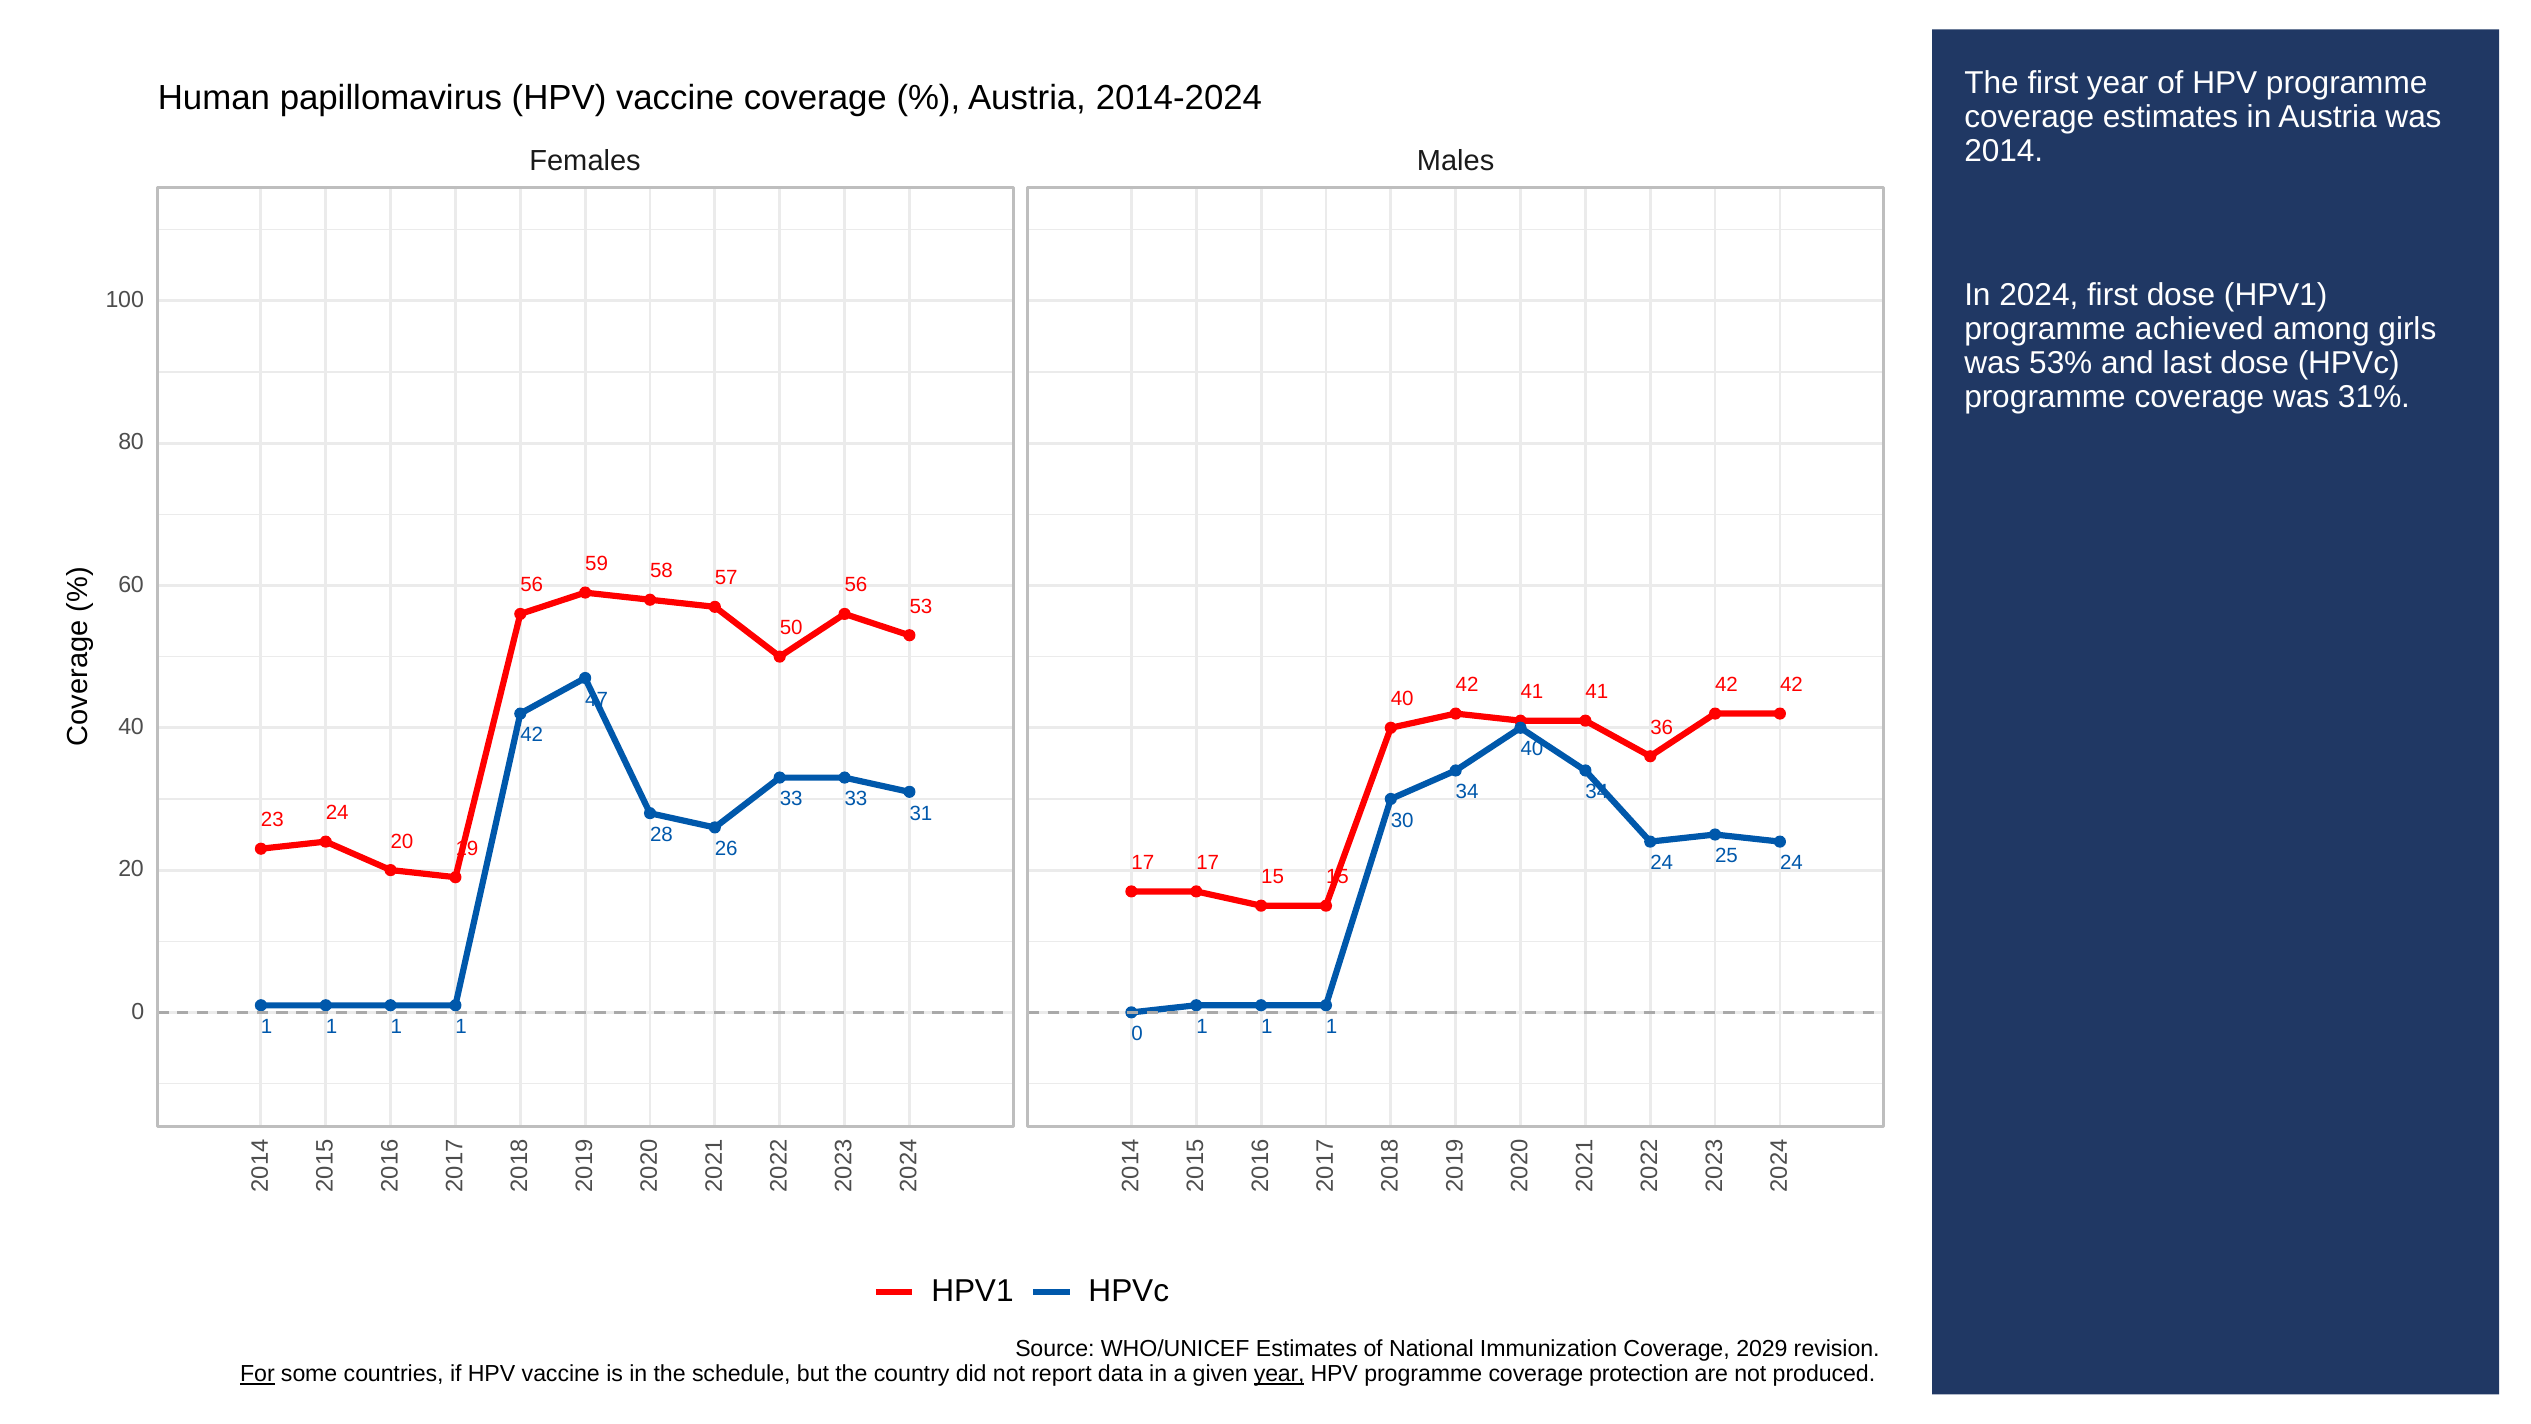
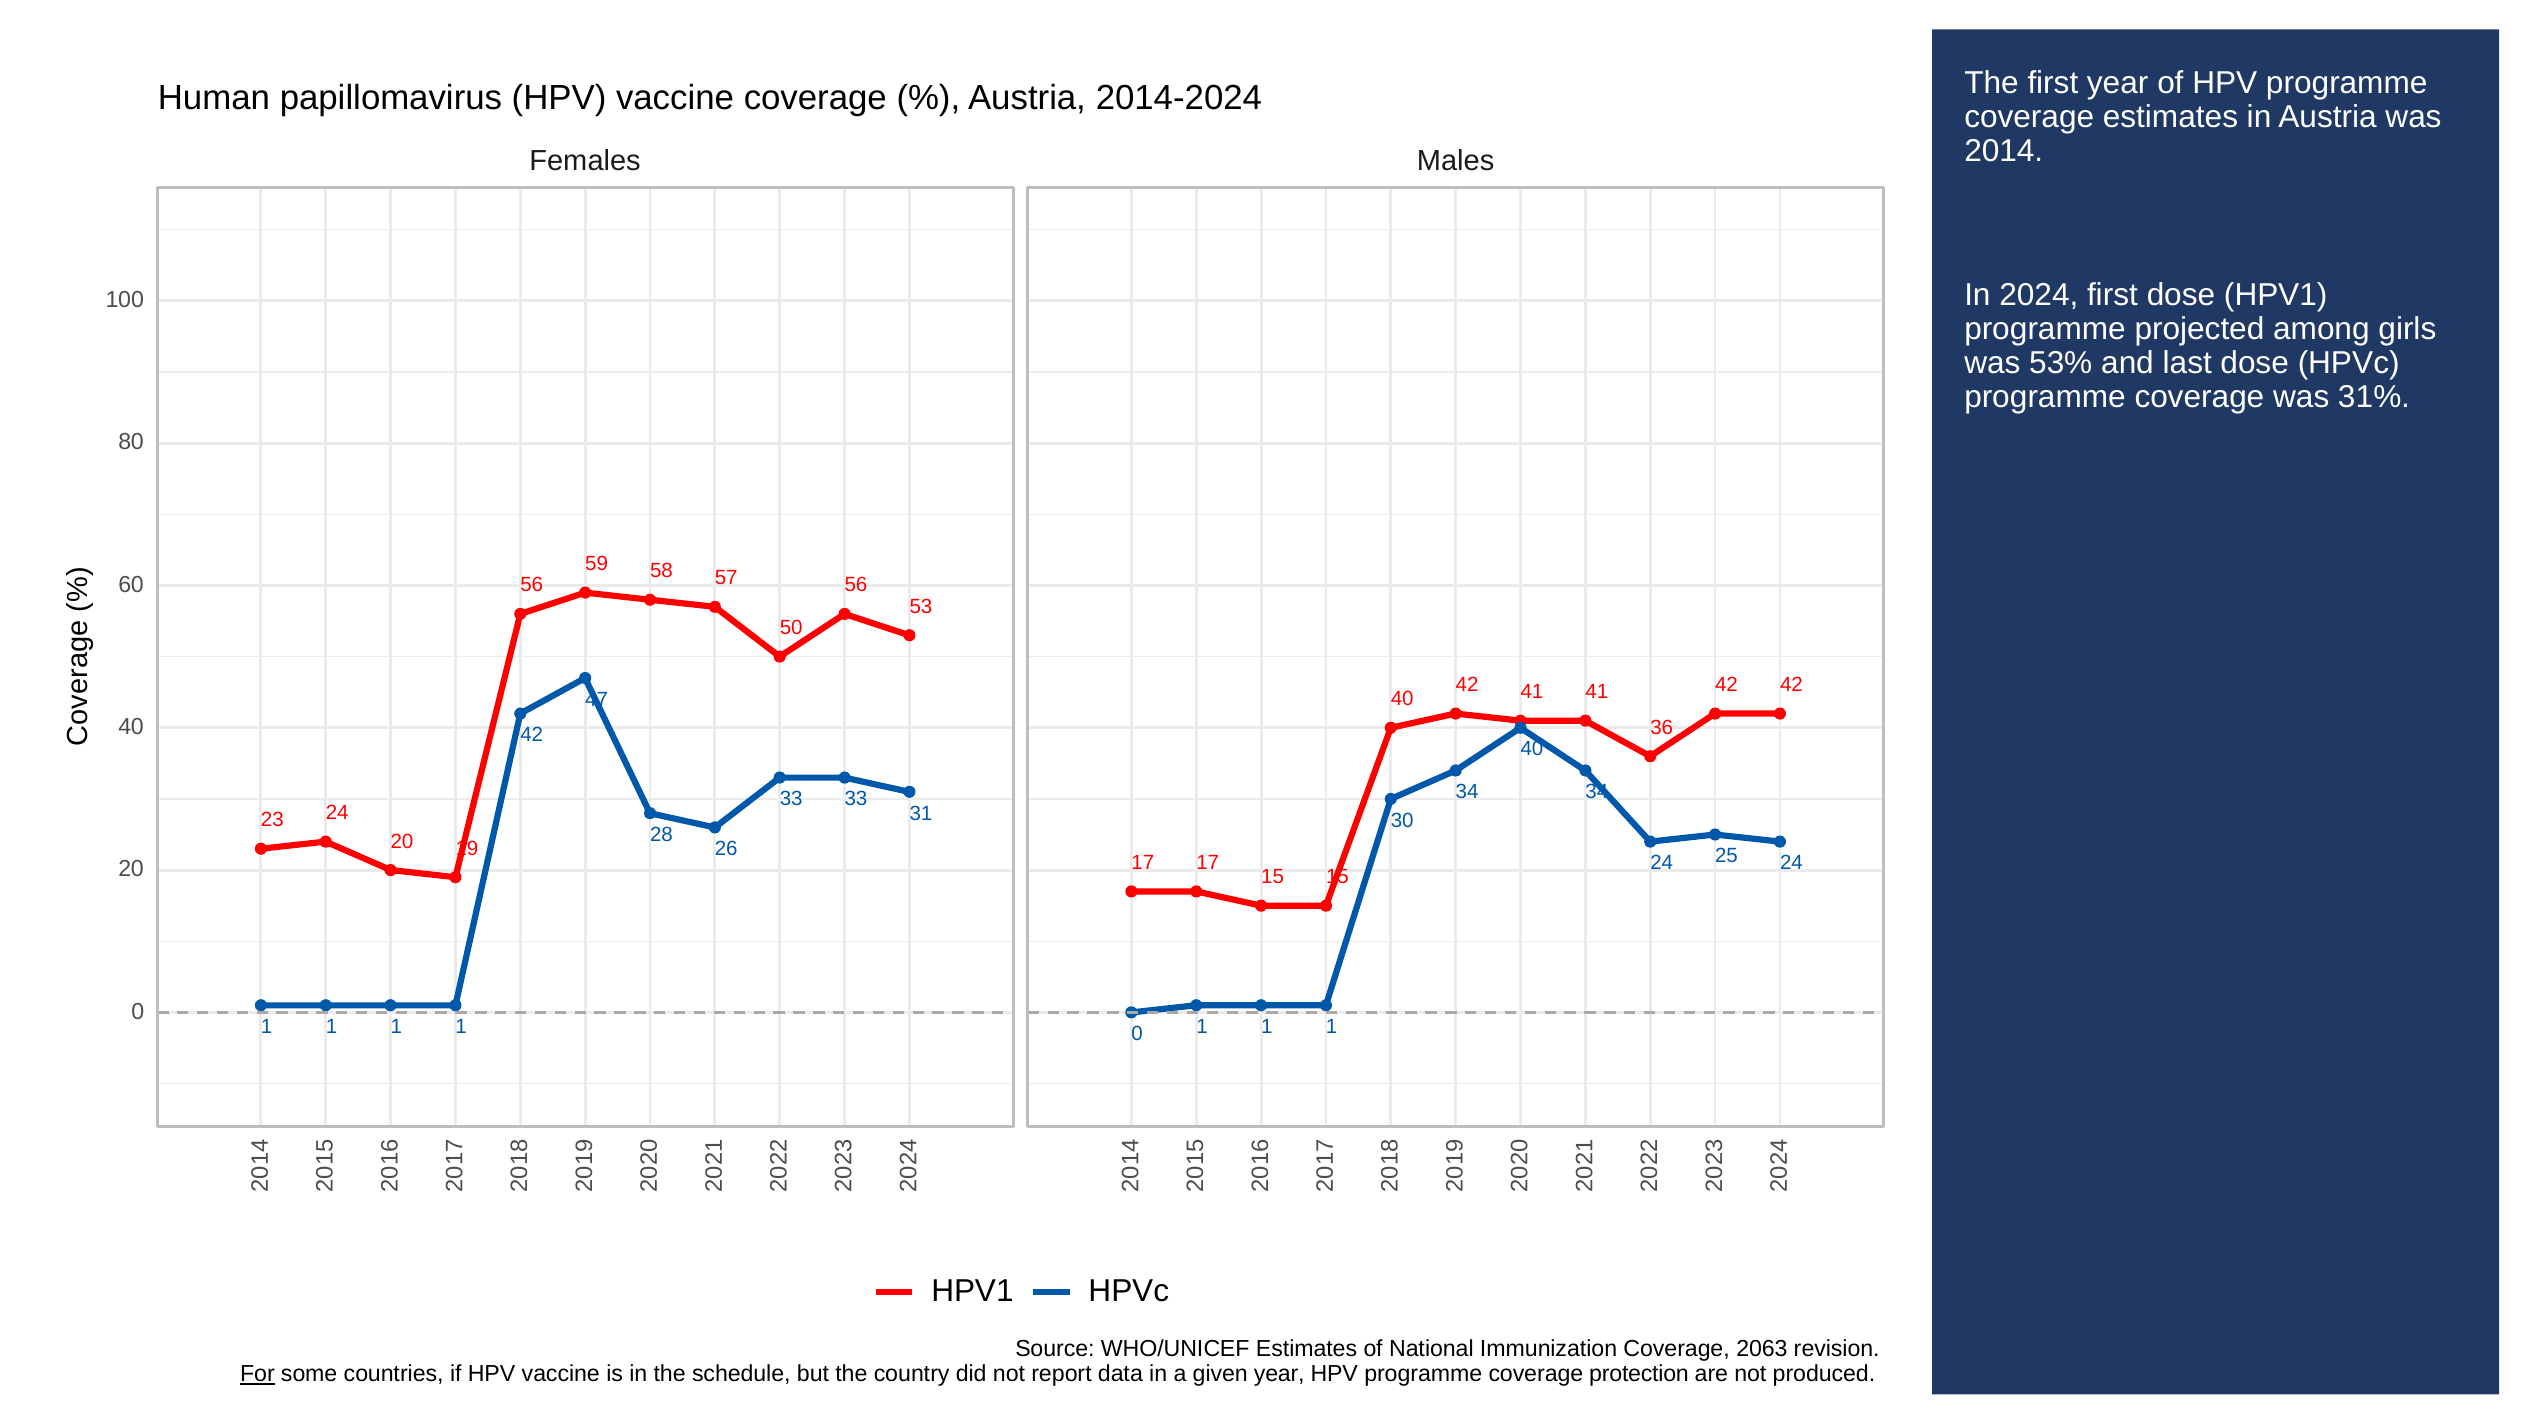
achieved: achieved -> projected (2199, 329)
2029: 2029 -> 2063 (1762, 1349)
year underline: present -> none (1279, 1374)
